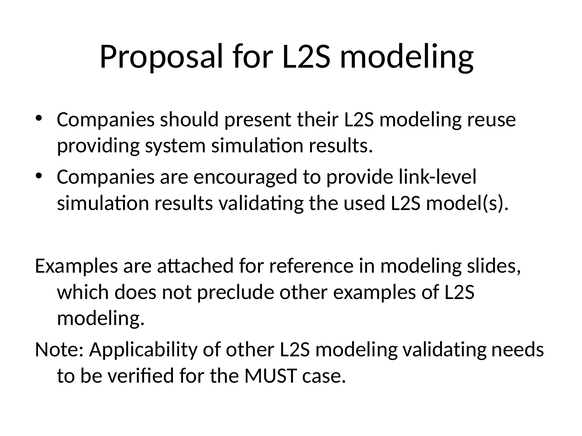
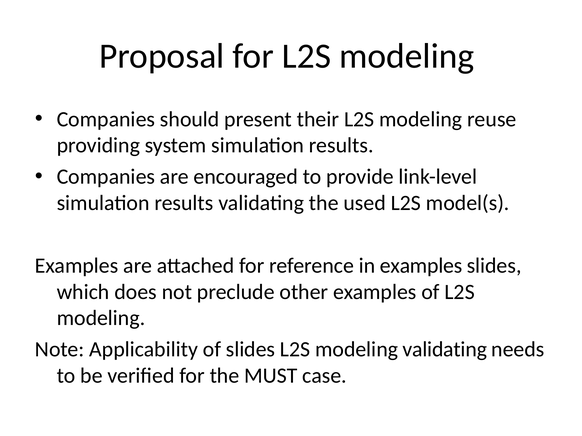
in modeling: modeling -> examples (421, 266)
of other: other -> slides (251, 350)
